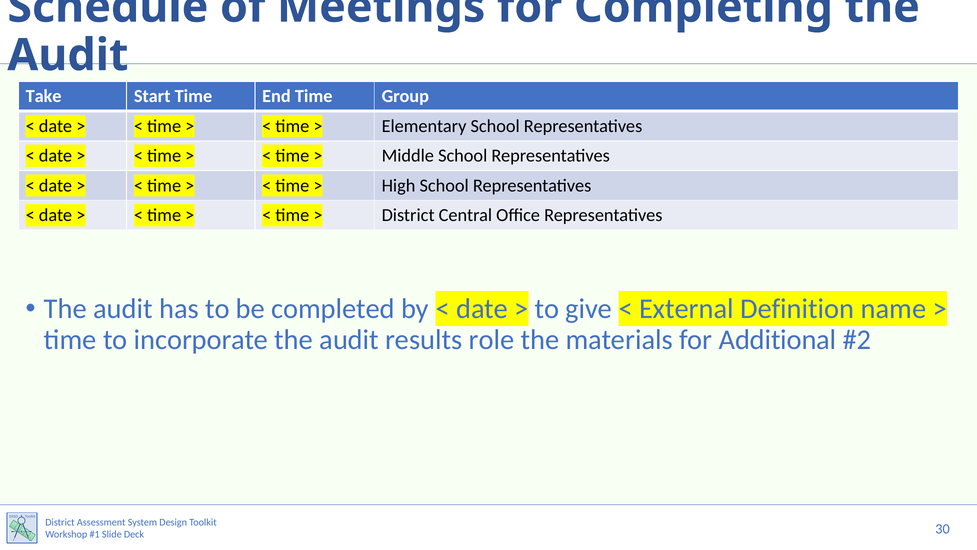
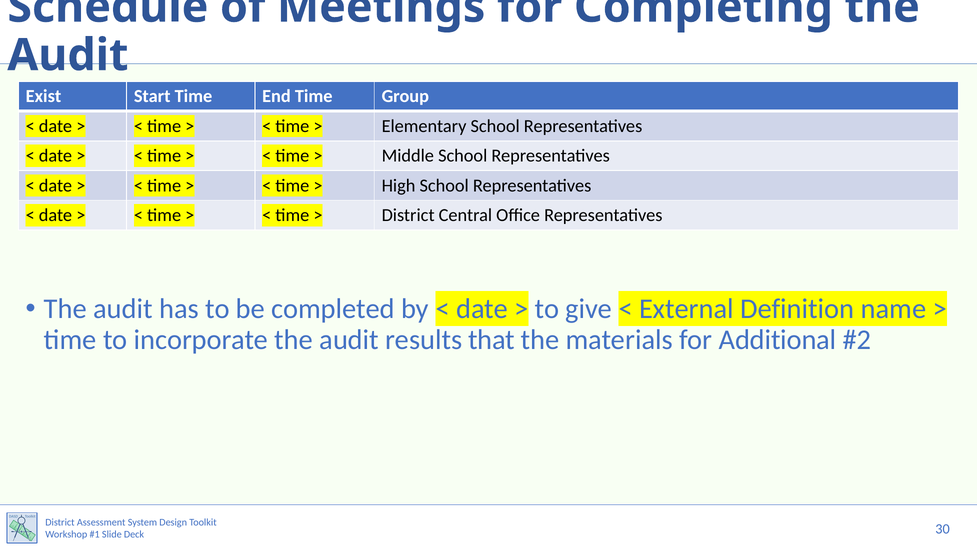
Take: Take -> Exist (43, 96)
role: role -> that (492, 339)
